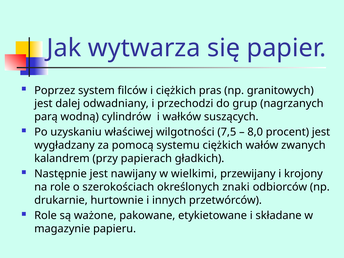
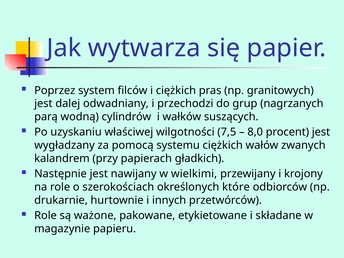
znaki: znaki -> które (236, 187)
